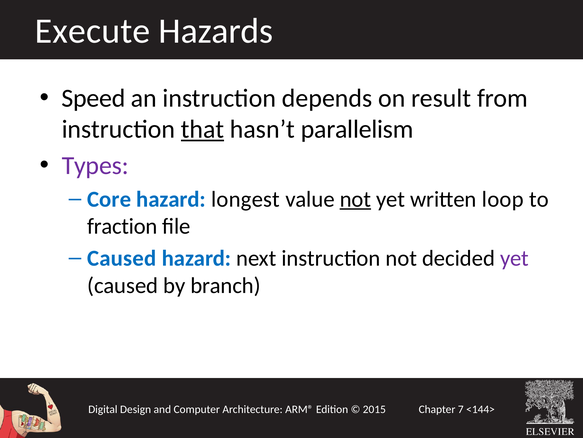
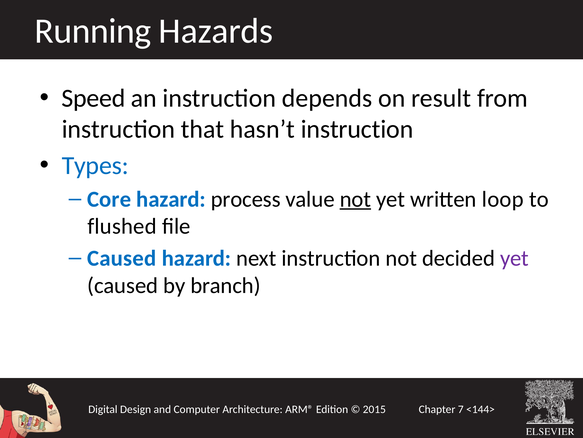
Execute: Execute -> Running (93, 31)
that underline: present -> none (203, 129)
hasn’t parallelism: parallelism -> instruction (357, 129)
Types colour: purple -> blue (95, 165)
longest: longest -> process (246, 199)
fraction: fraction -> flushed (122, 226)
